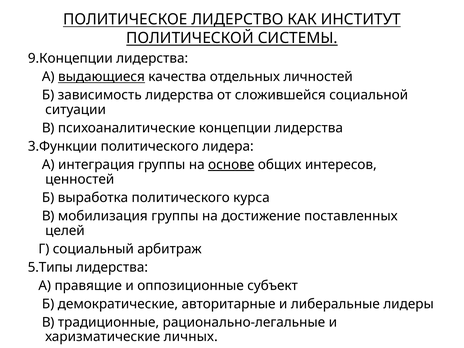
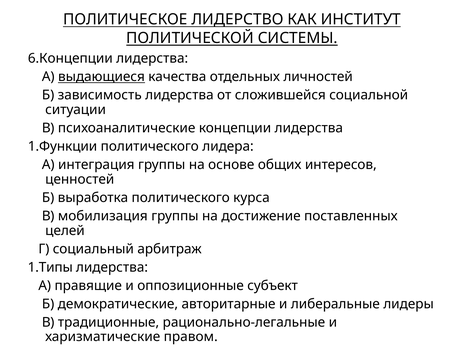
9.Концепции: 9.Концепции -> 6.Концепции (70, 59)
3.Функции: 3.Функции -> 1.Функции (63, 146)
основе underline: present -> none (231, 165)
5.Типы: 5.Типы -> 1.Типы (50, 267)
личных: личных -> правом (191, 337)
